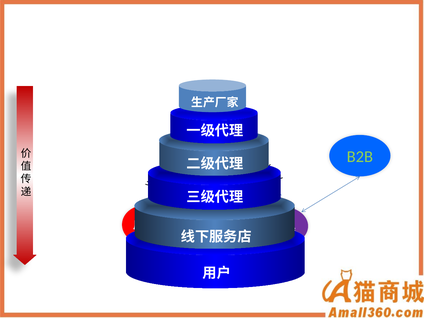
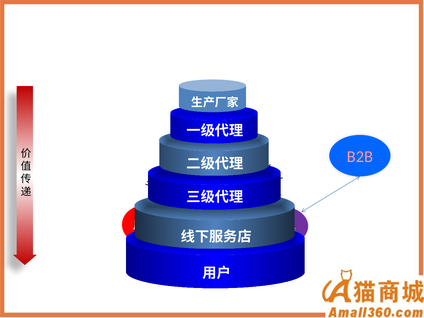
B2B colour: light green -> pink (360, 157)
